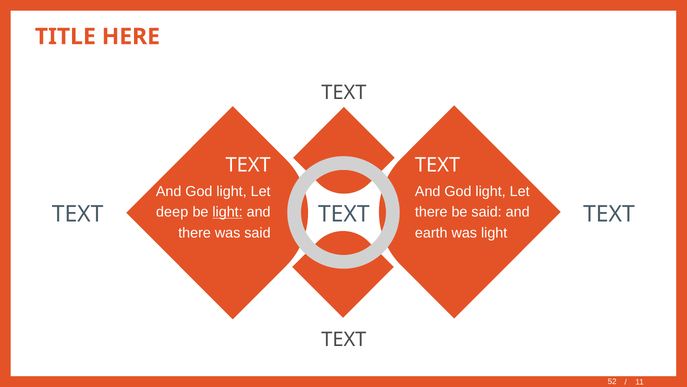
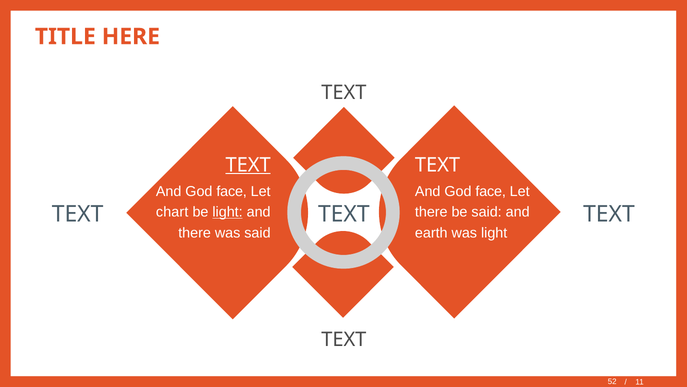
TEXT underline: none -> present (248, 165)
light: light -> face (232, 191)
light: light -> face (491, 191)
deep: deep -> chart (172, 212)
